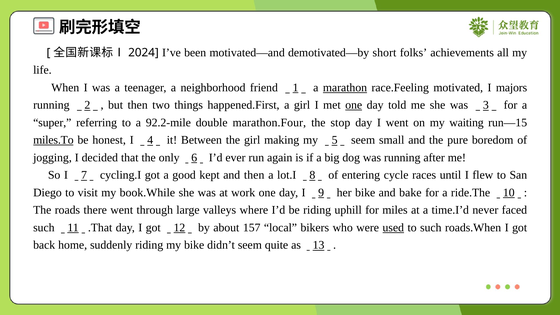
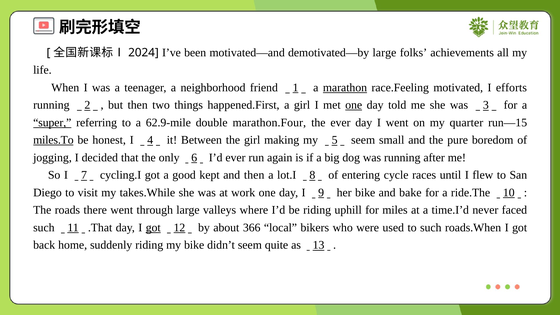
demotivated—by short: short -> large (384, 53)
majors: majors -> efforts (511, 88)
super underline: none -> present (52, 123)
92.2-mile: 92.2-mile -> 62.9-mile (168, 123)
the stop: stop -> ever (340, 123)
waiting: waiting -> quarter (466, 123)
book.While: book.While -> takes.While (147, 193)
got underline: none -> present (153, 228)
157: 157 -> 366 (252, 228)
used underline: present -> none (393, 228)
